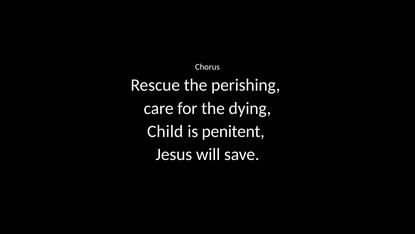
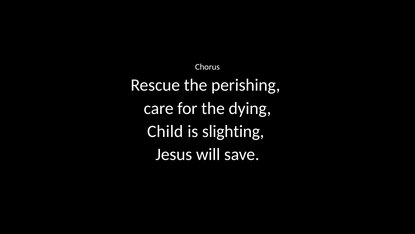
penitent: penitent -> slighting (233, 131)
